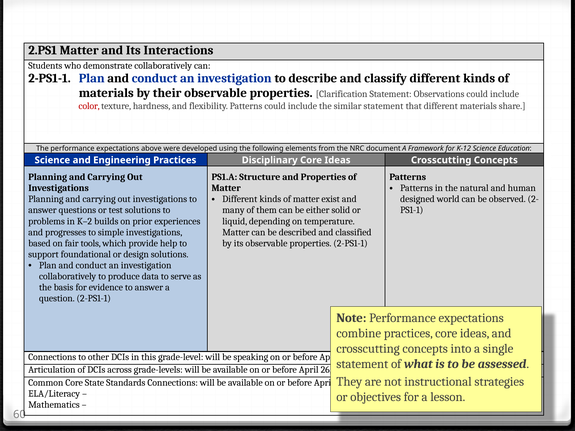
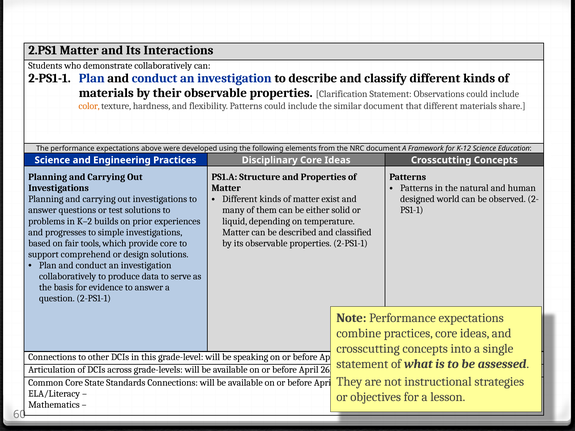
color colour: red -> orange (89, 106)
similar statement: statement -> document (383, 106)
provide help: help -> core (169, 243)
foundational: foundational -> comprehend (86, 254)
